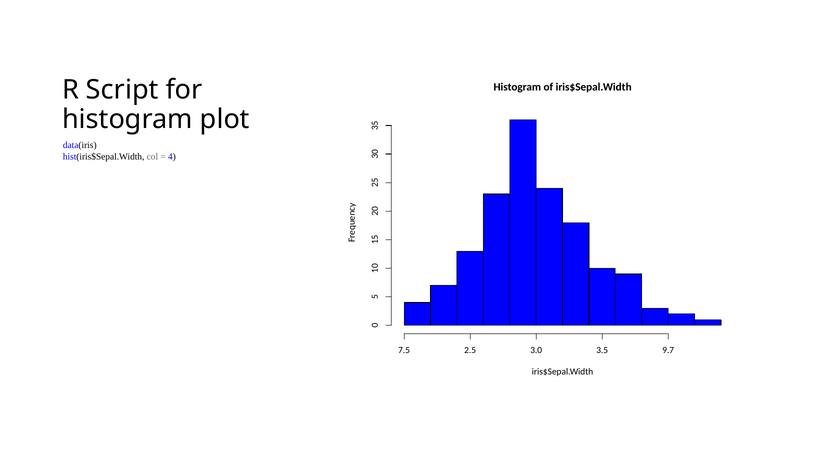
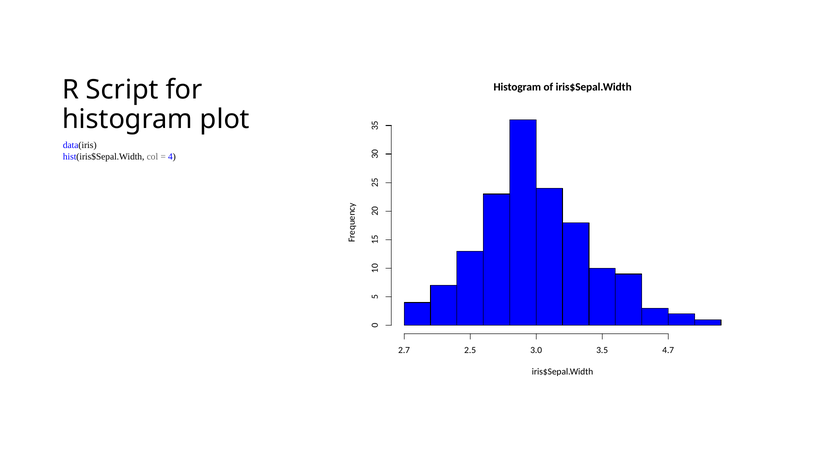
7.5: 7.5 -> 2.7 (404, 351)
9.7: 9.7 -> 4.7 (668, 351)
